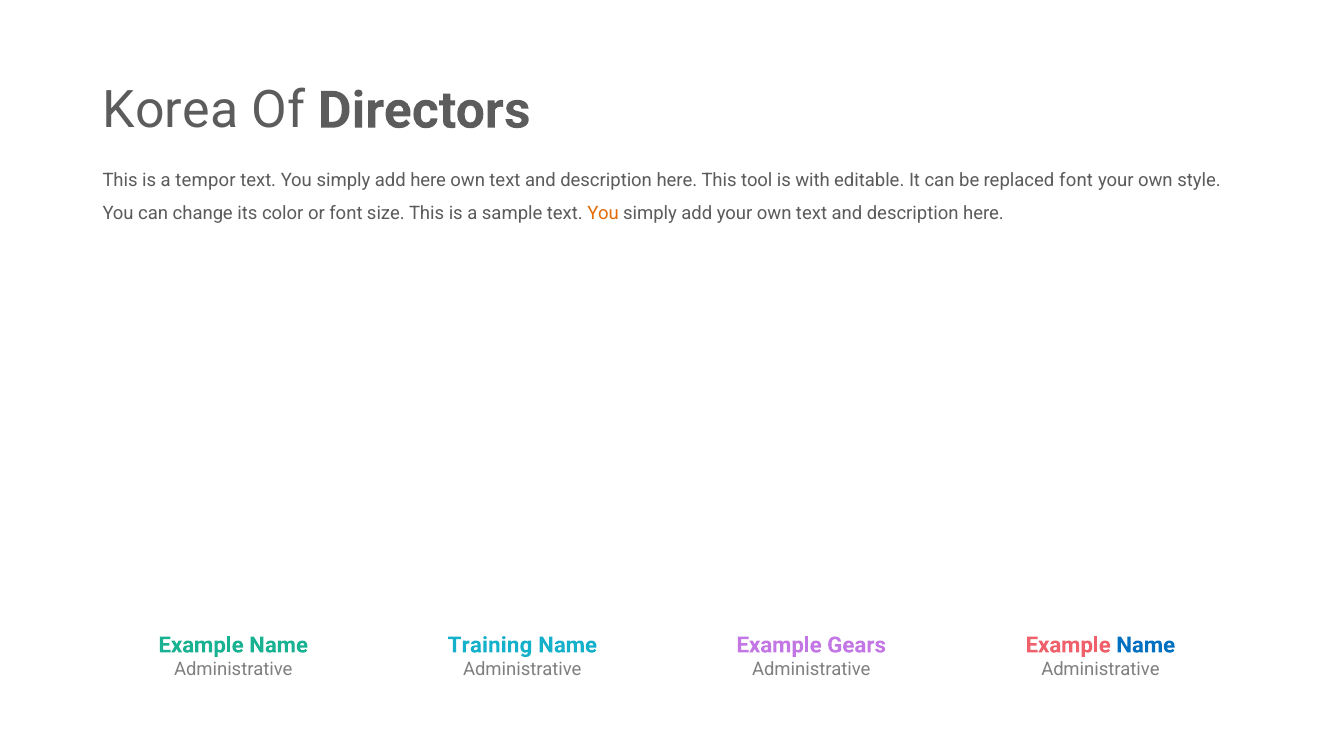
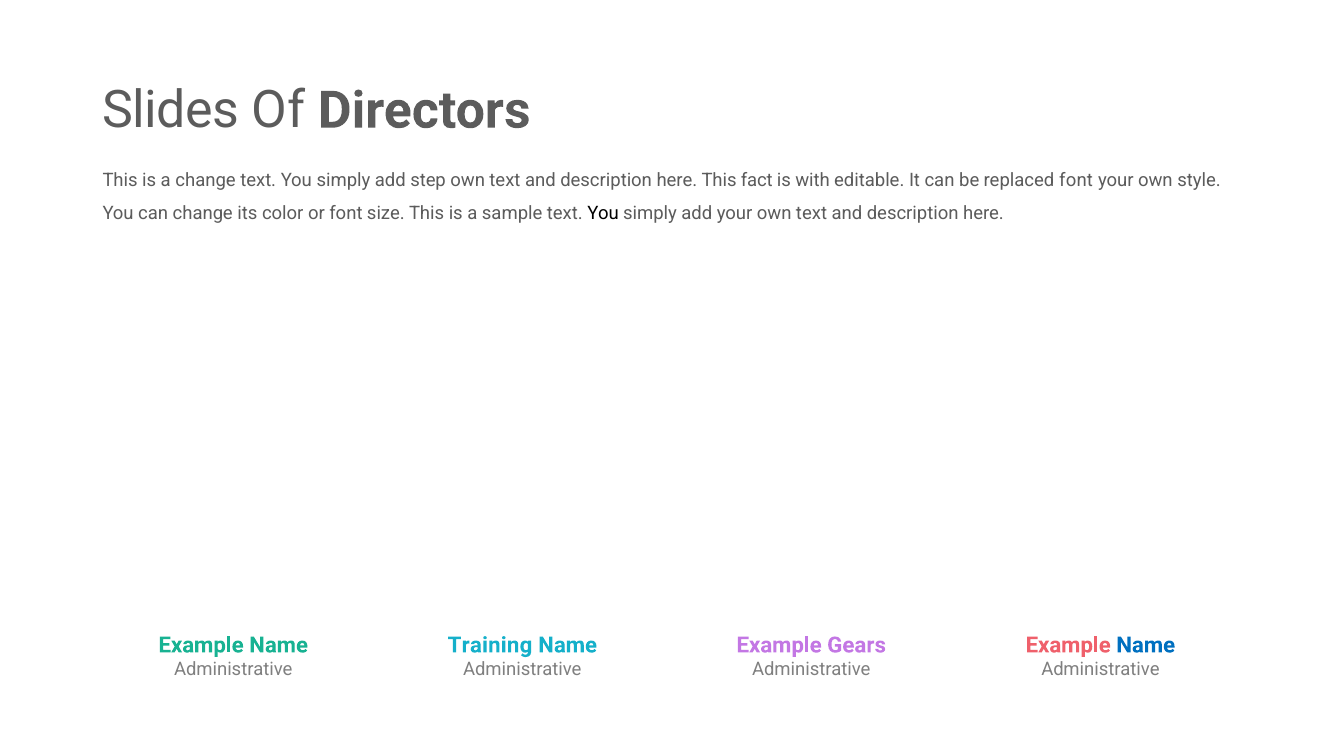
Korea: Korea -> Slides (171, 111)
a tempor: tempor -> change (206, 180)
add here: here -> step (428, 180)
tool: tool -> fact (757, 180)
You colour: orange -> black (603, 214)
